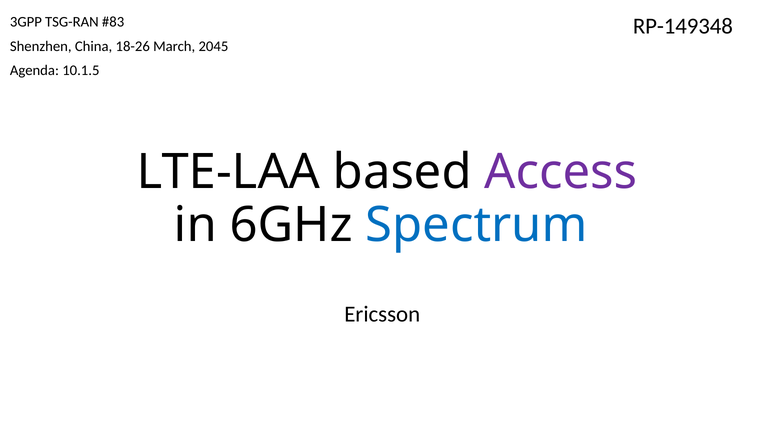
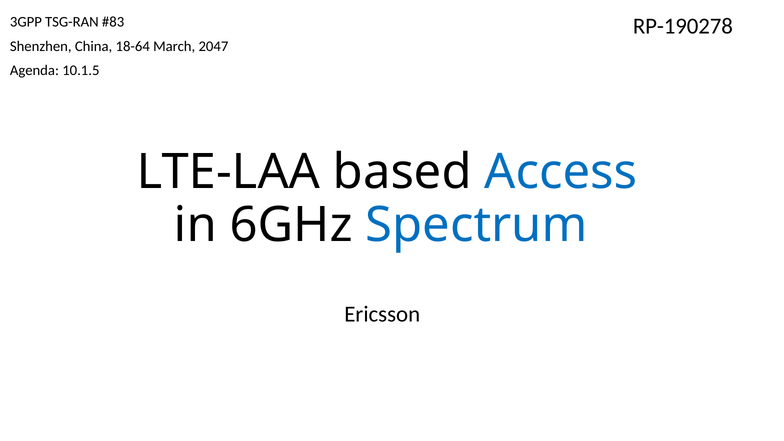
RP-149348: RP-149348 -> RP-190278 (683, 26)
18-26: 18-26 -> 18-64 (133, 46)
2045: 2045 -> 2047 (213, 46)
Access colour: purple -> blue (561, 172)
